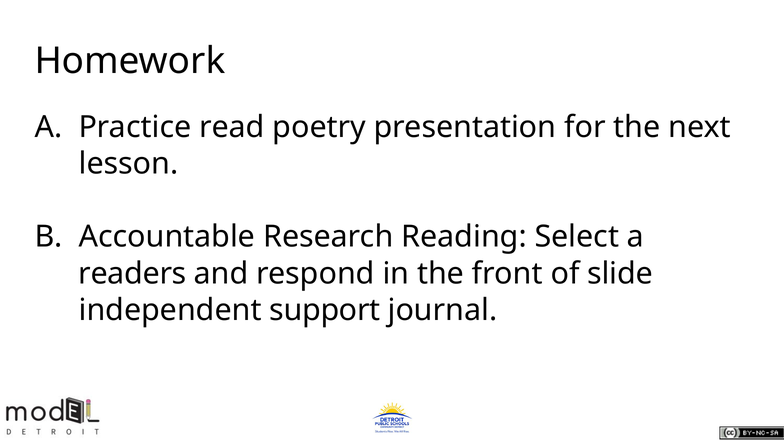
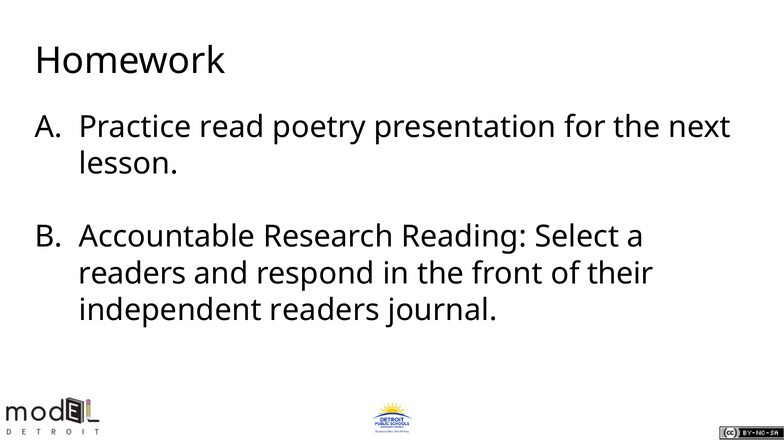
slide: slide -> their (620, 274)
independent support: support -> readers (325, 310)
